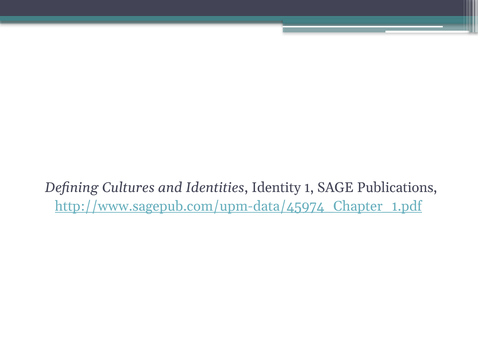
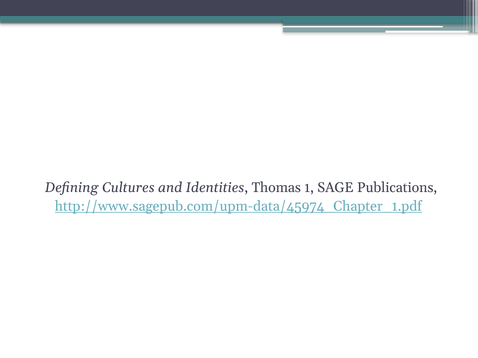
Identity: Identity -> Thomas (276, 188)
